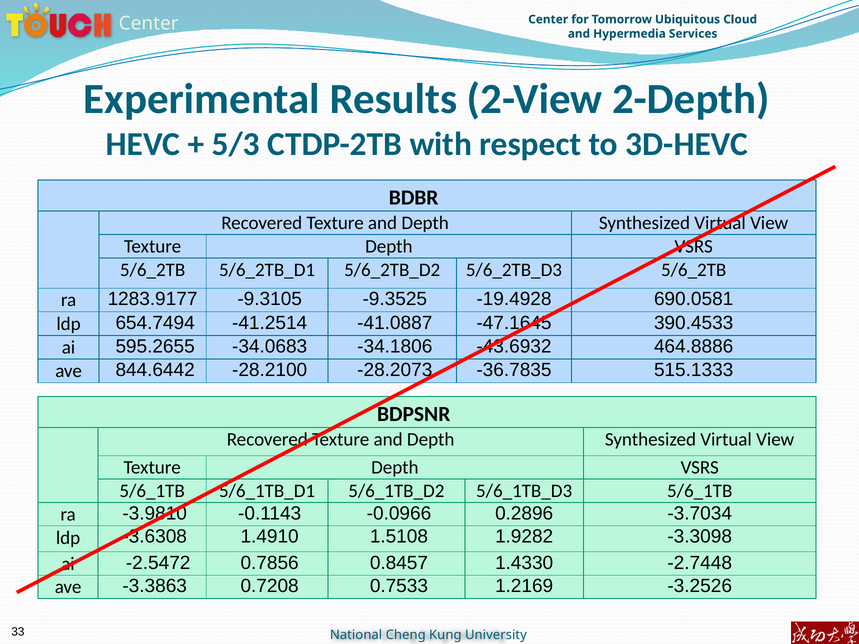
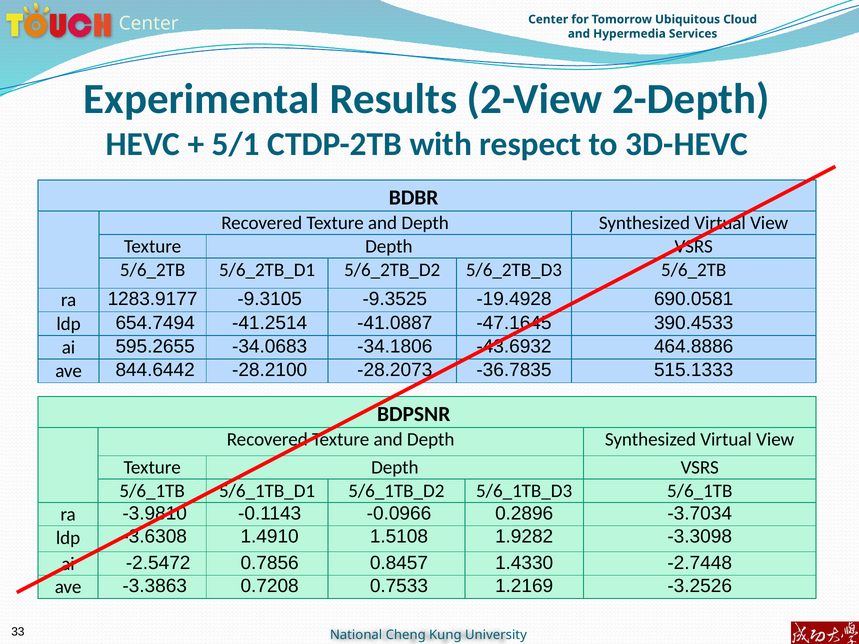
5/3: 5/3 -> 5/1 (236, 144)
